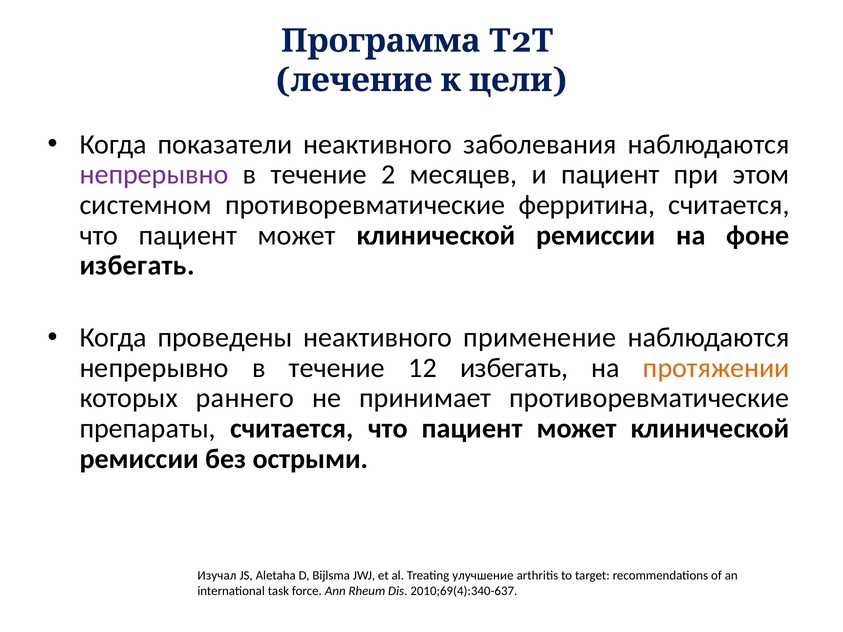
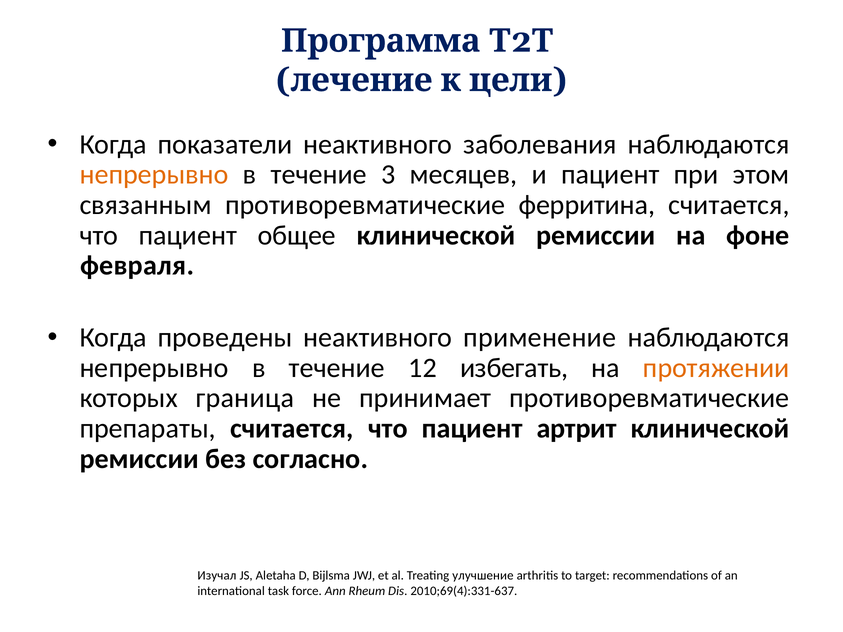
непрерывно colour: purple -> orange (154, 175)
течение 2: 2 -> 3 (388, 175)
системном: системном -> связанным (146, 205)
может: может -> общее (297, 235)
избегать: избегать -> февраля (137, 266)
раннего: раннего -> граница (245, 398)
может: может -> артрит (577, 429)
острыми: острыми -> согласно (310, 459)
2010;69(4):340-637: 2010;69(4):340-637 -> 2010;69(4):331-637 (464, 591)
